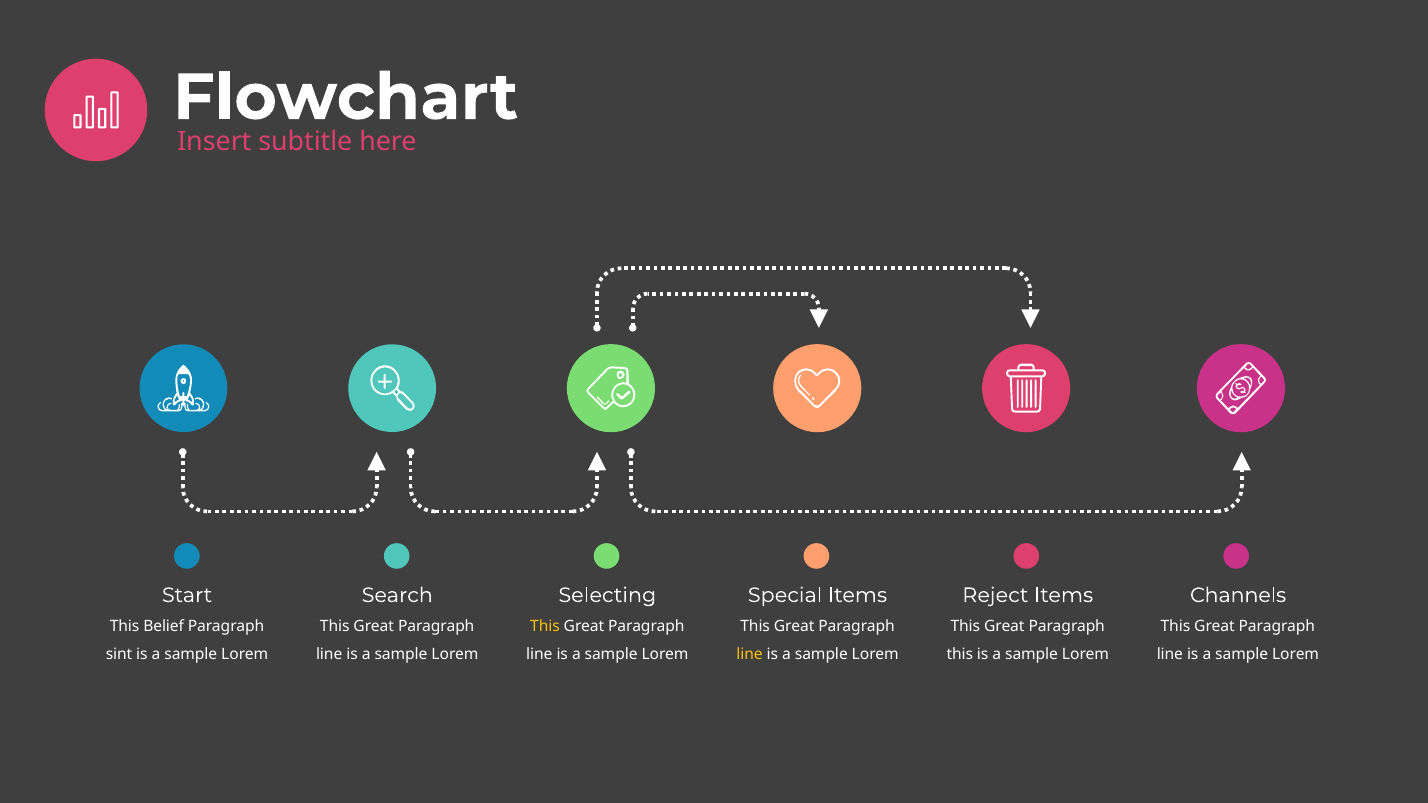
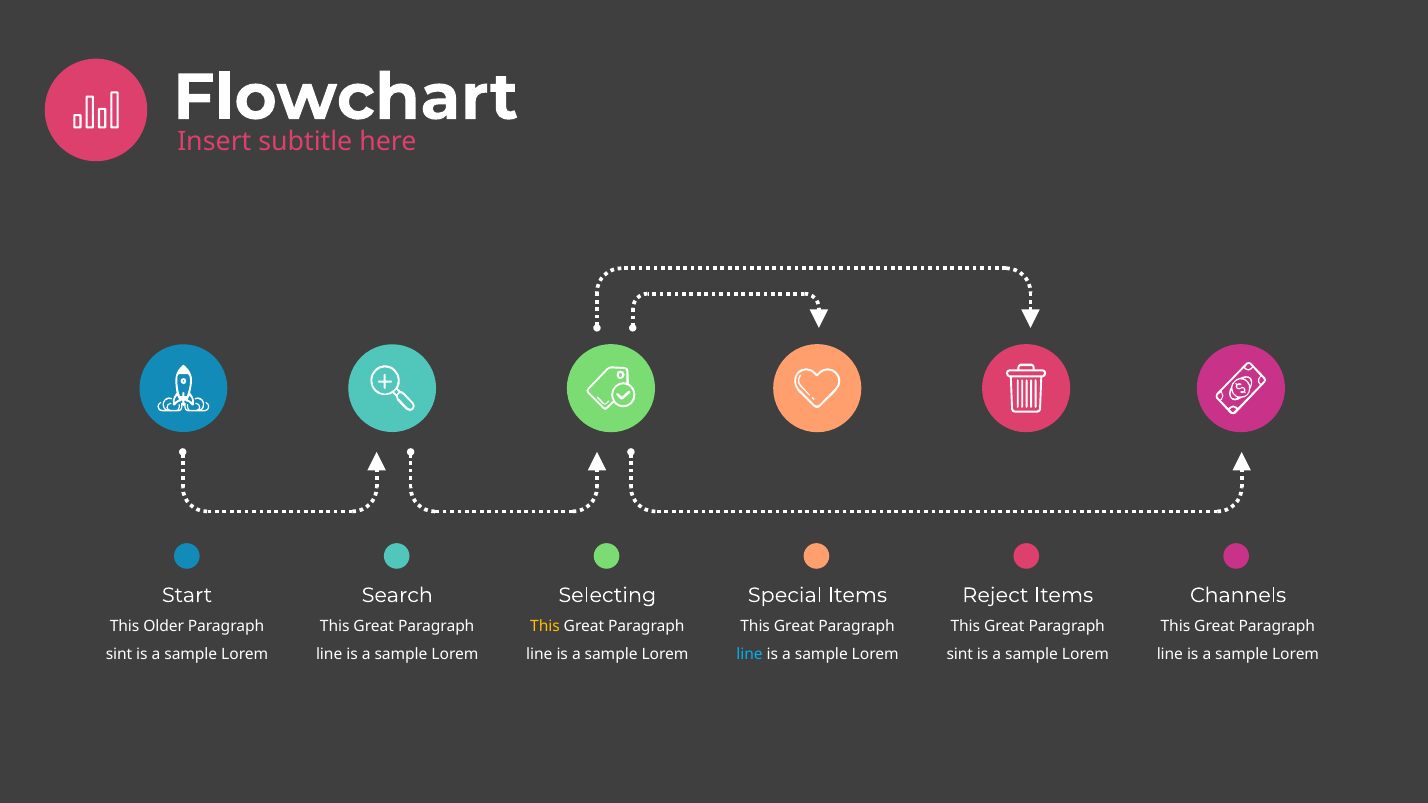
Belief: Belief -> Older (164, 626)
line colour: yellow -> light blue (750, 654)
this: this -> sint (960, 654)
